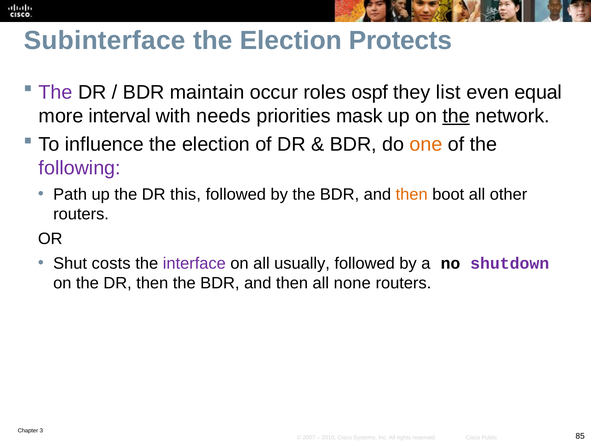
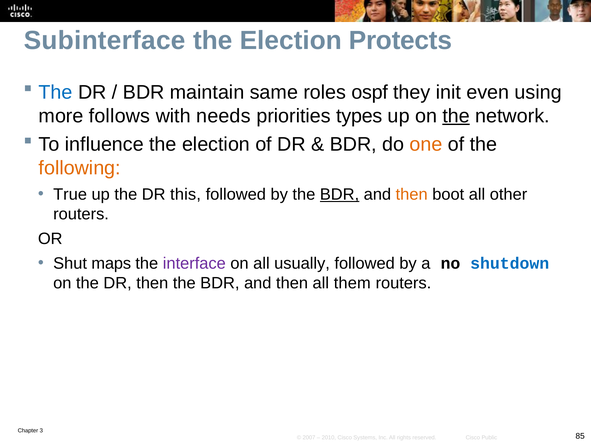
The colour: purple -> blue (56, 92)
occur: occur -> same (274, 92)
list: list -> init (448, 92)
equal: equal -> using (538, 92)
interval: interval -> follows (119, 116)
mask: mask -> types (359, 116)
following colour: purple -> orange (80, 168)
Path: Path -> True (70, 195)
BDR underline: none -> present (340, 195)
costs: costs -> maps (111, 264)
shutdown colour: purple -> blue (510, 264)
none: none -> them (352, 283)
